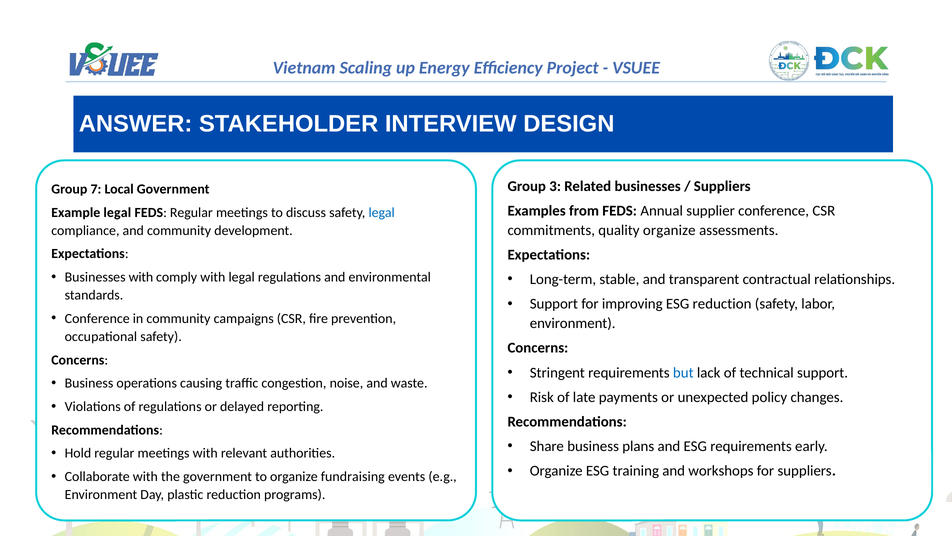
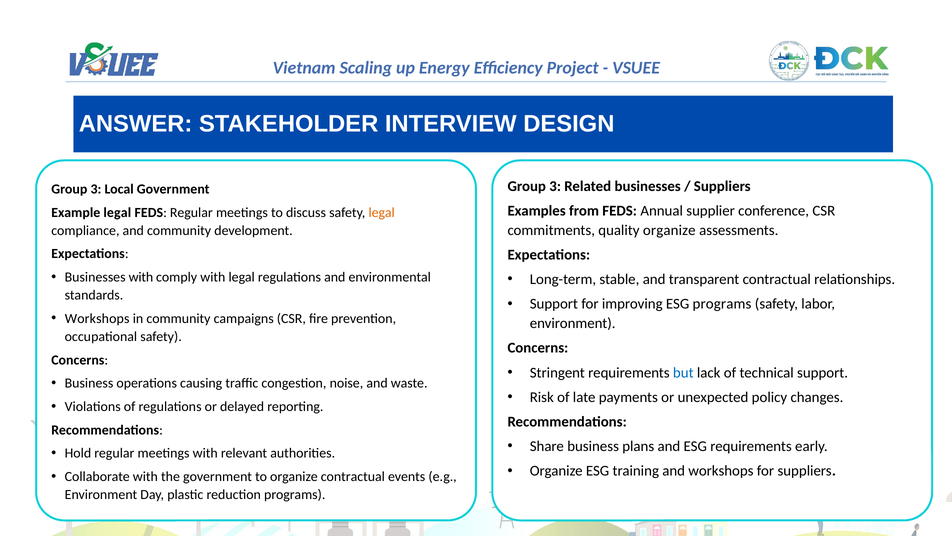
7: 7 -> 3 (96, 189)
legal colour: blue -> orange (382, 212)
ESG reduction: reduction -> programs (722, 304)
Conference: Conference -> Workshops (97, 318)
organize fundraising: fundraising -> contractual (353, 476)
